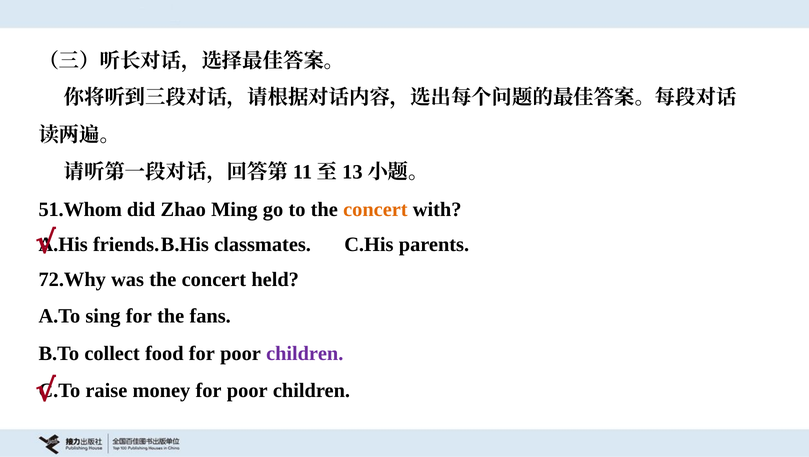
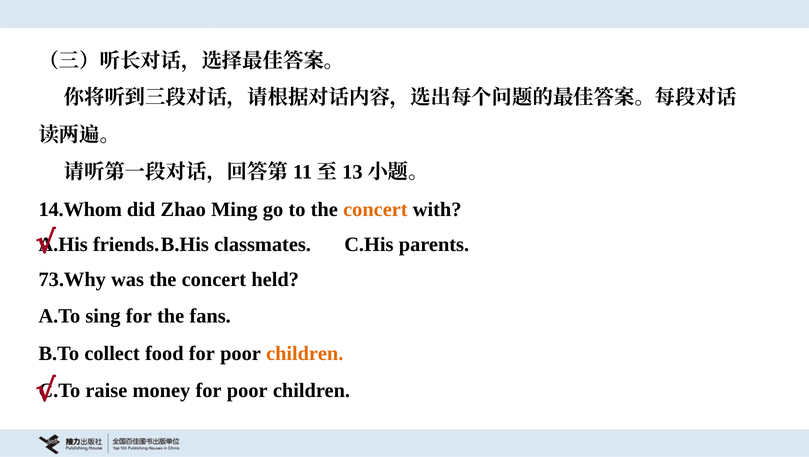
51.Whom: 51.Whom -> 14.Whom (80, 210)
72.Why: 72.Why -> 73.Why (72, 280)
children colour: purple -> orange (305, 354)
